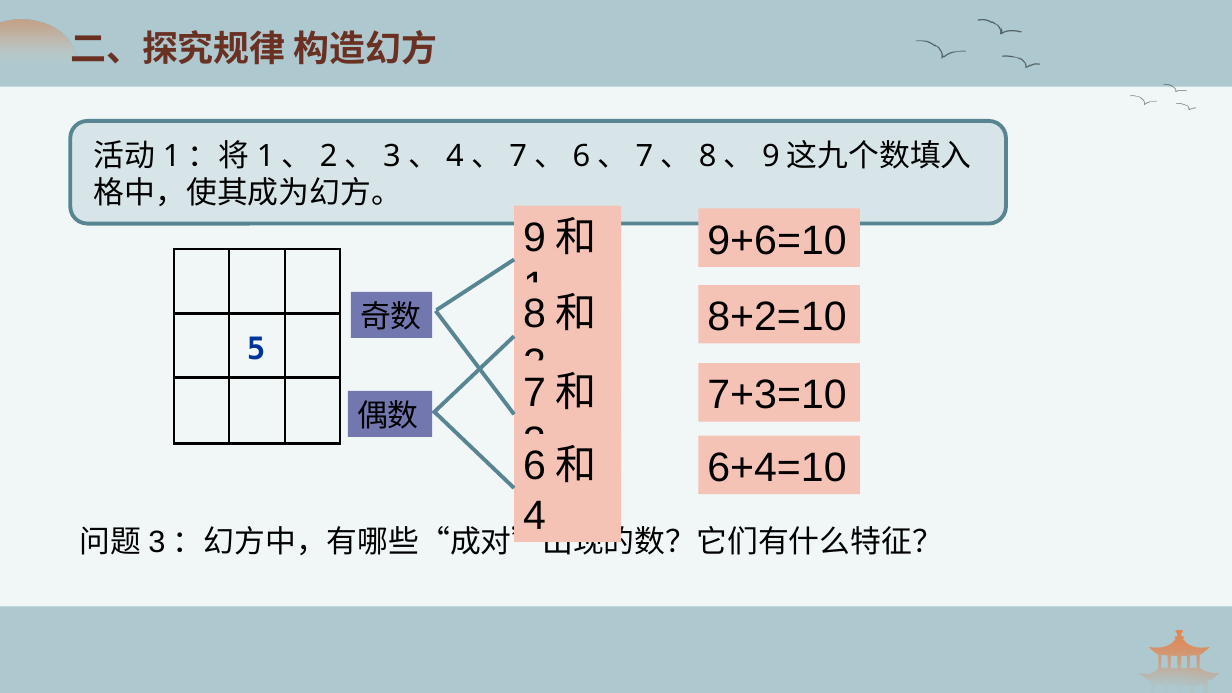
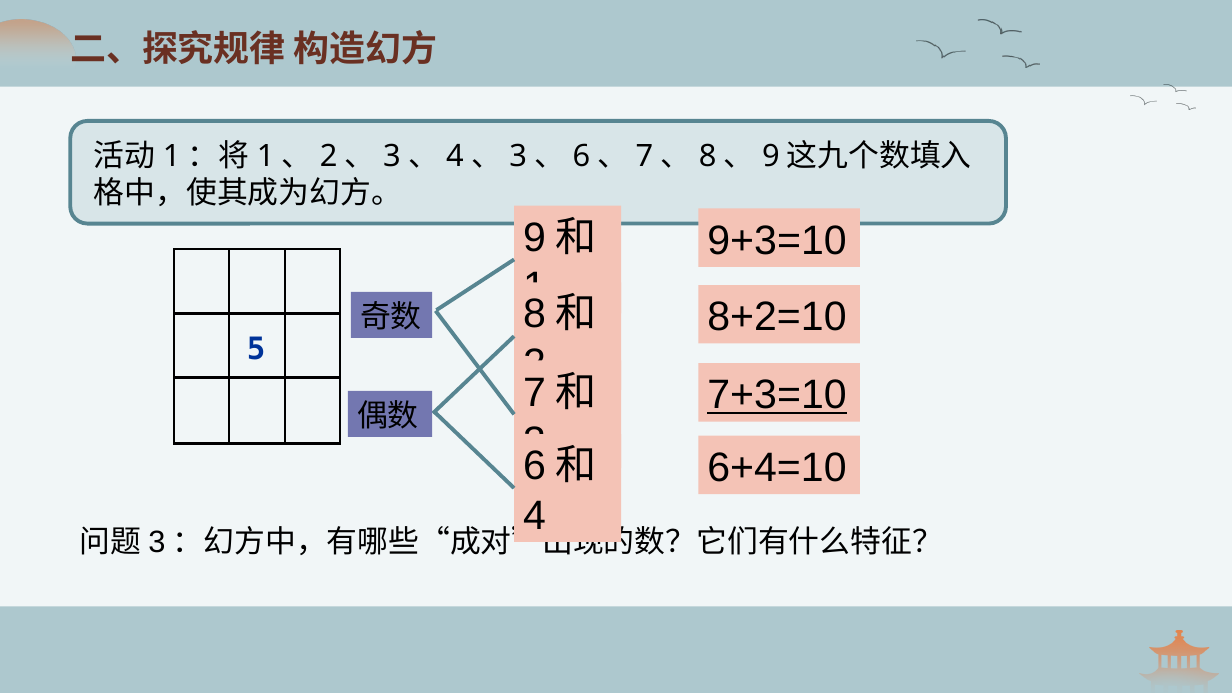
7: 7 -> 3 (518, 156)
9+6=10: 9+6=10 -> 9+3=10 (777, 240)
7+3=10 underline: none -> present (777, 395)
